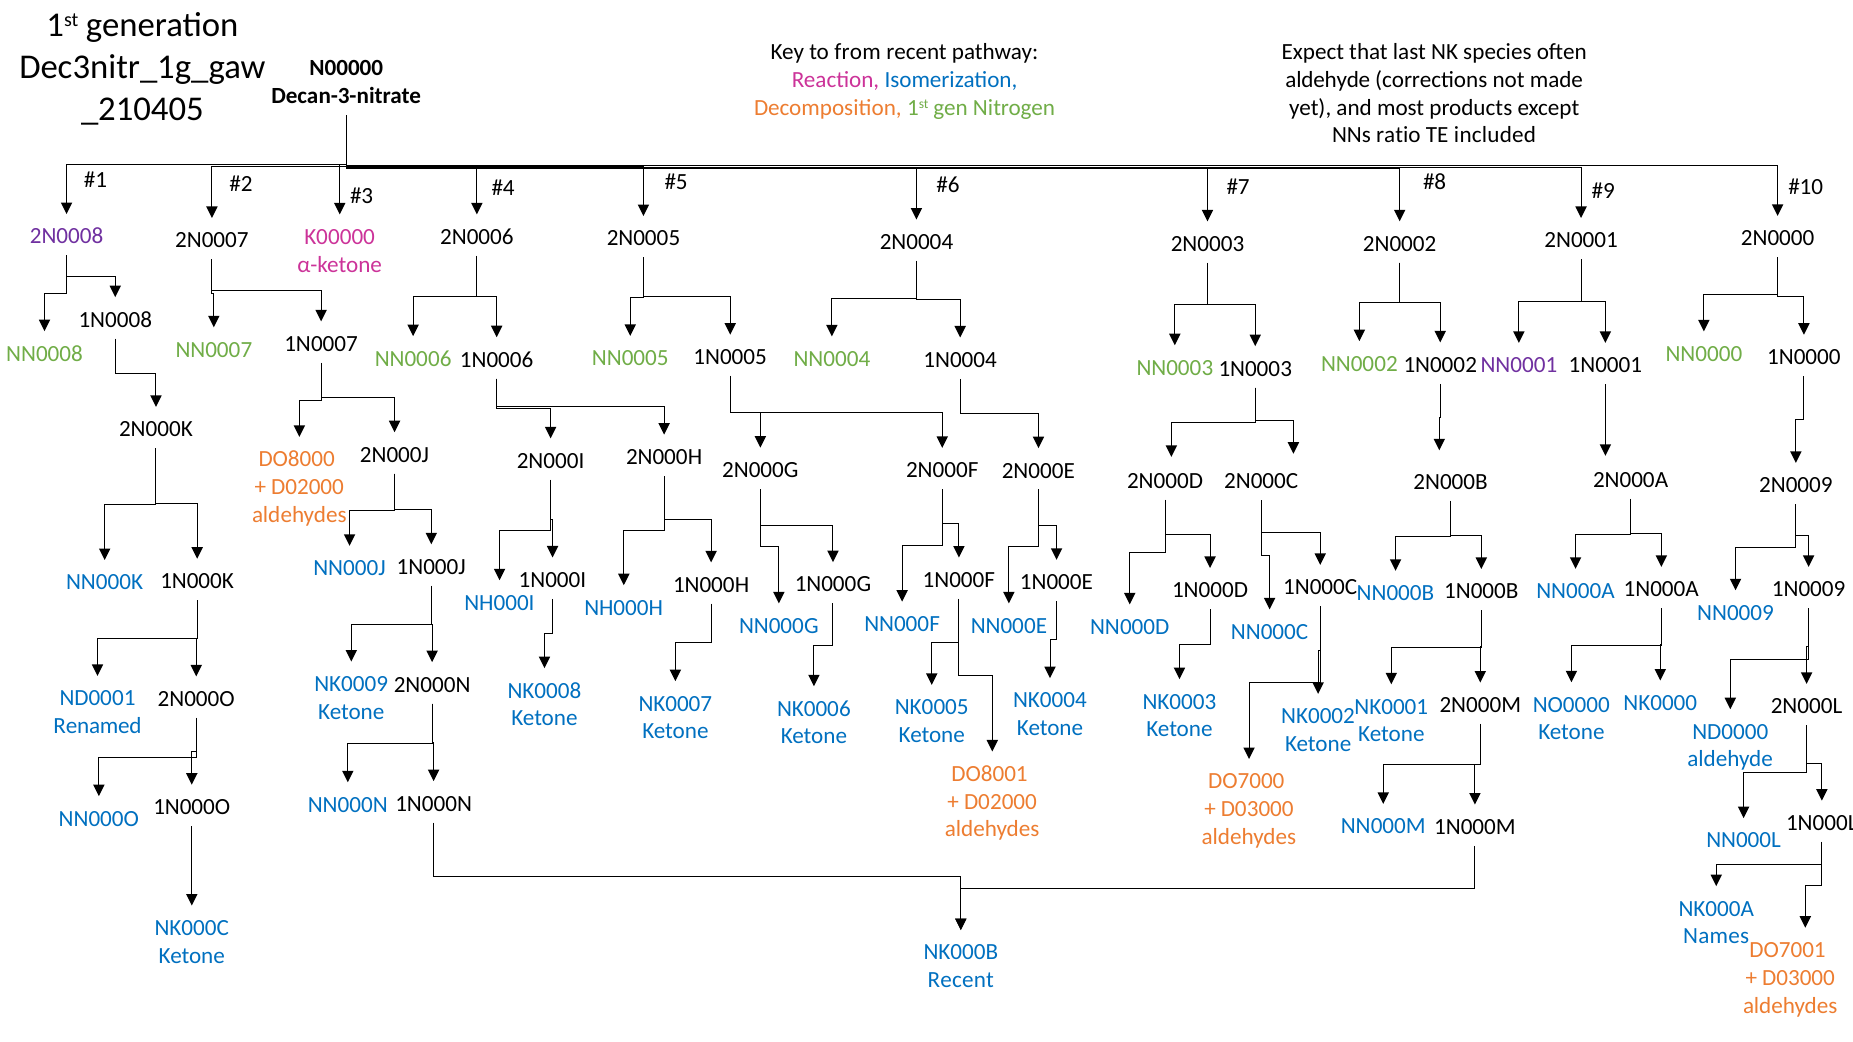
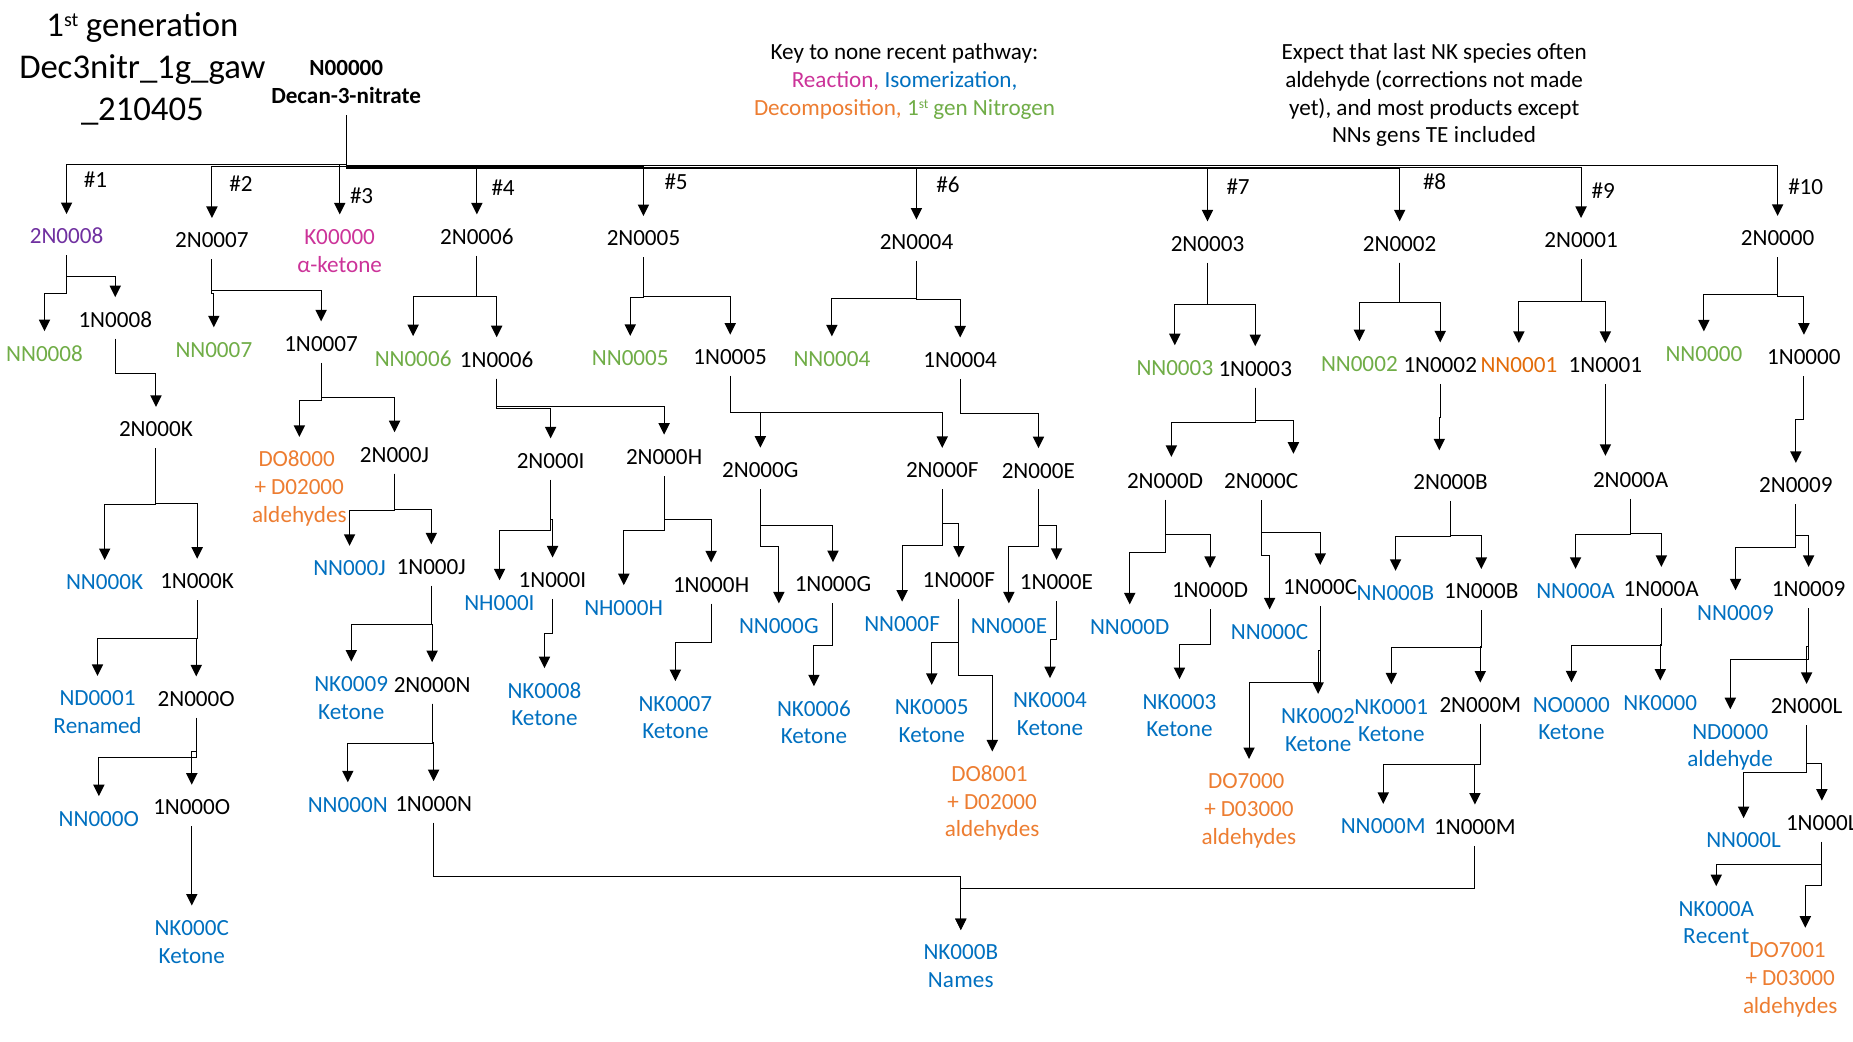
from: from -> none (858, 52)
ratio: ratio -> gens (1398, 135)
NN0001 colour: purple -> orange (1519, 365)
Names: Names -> Recent (1716, 936)
Recent: Recent -> Names (961, 980)
